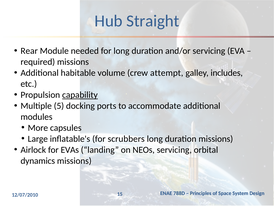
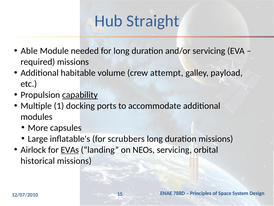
Rear: Rear -> Able (29, 51)
includes: includes -> payload (227, 73)
5: 5 -> 1 (59, 106)
EVAs underline: none -> present (70, 149)
dynamics: dynamics -> historical (38, 160)
